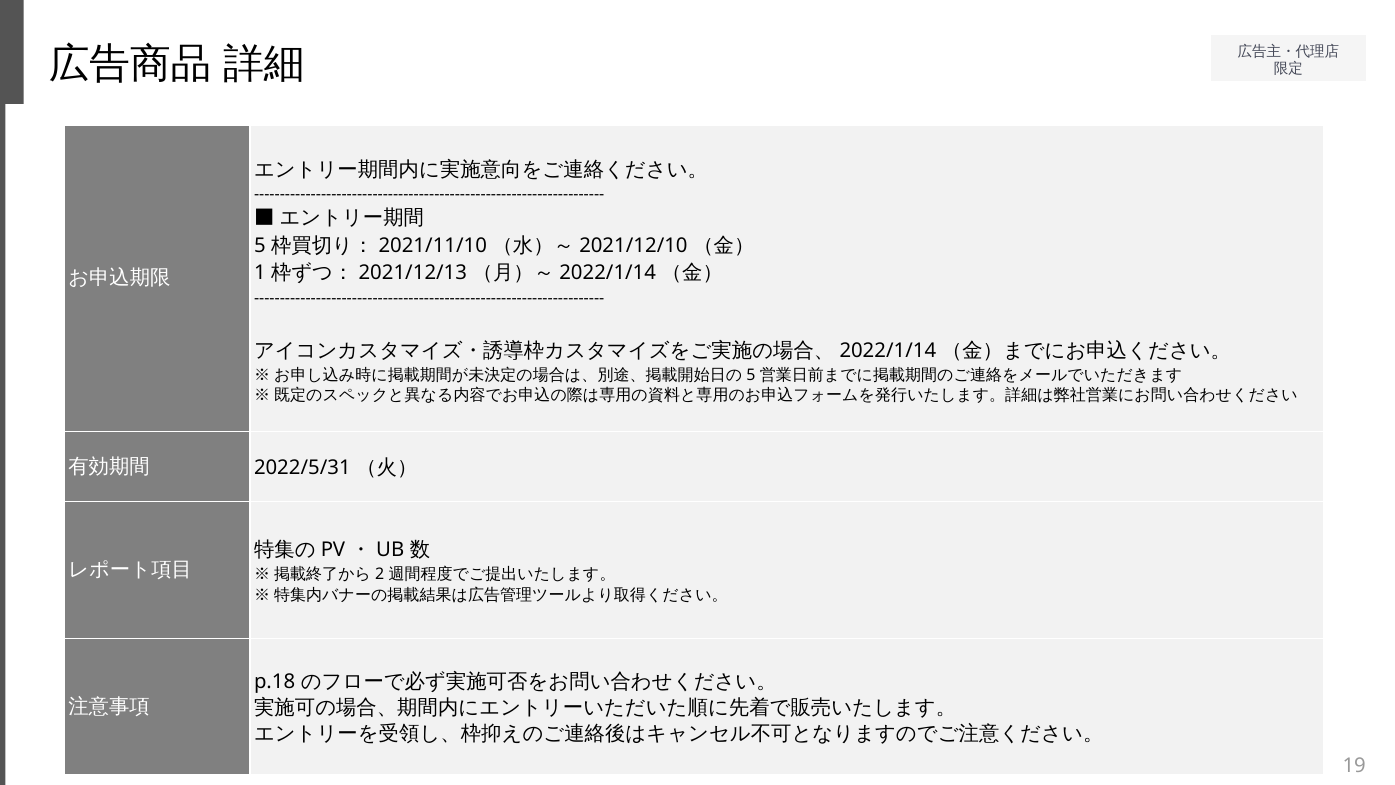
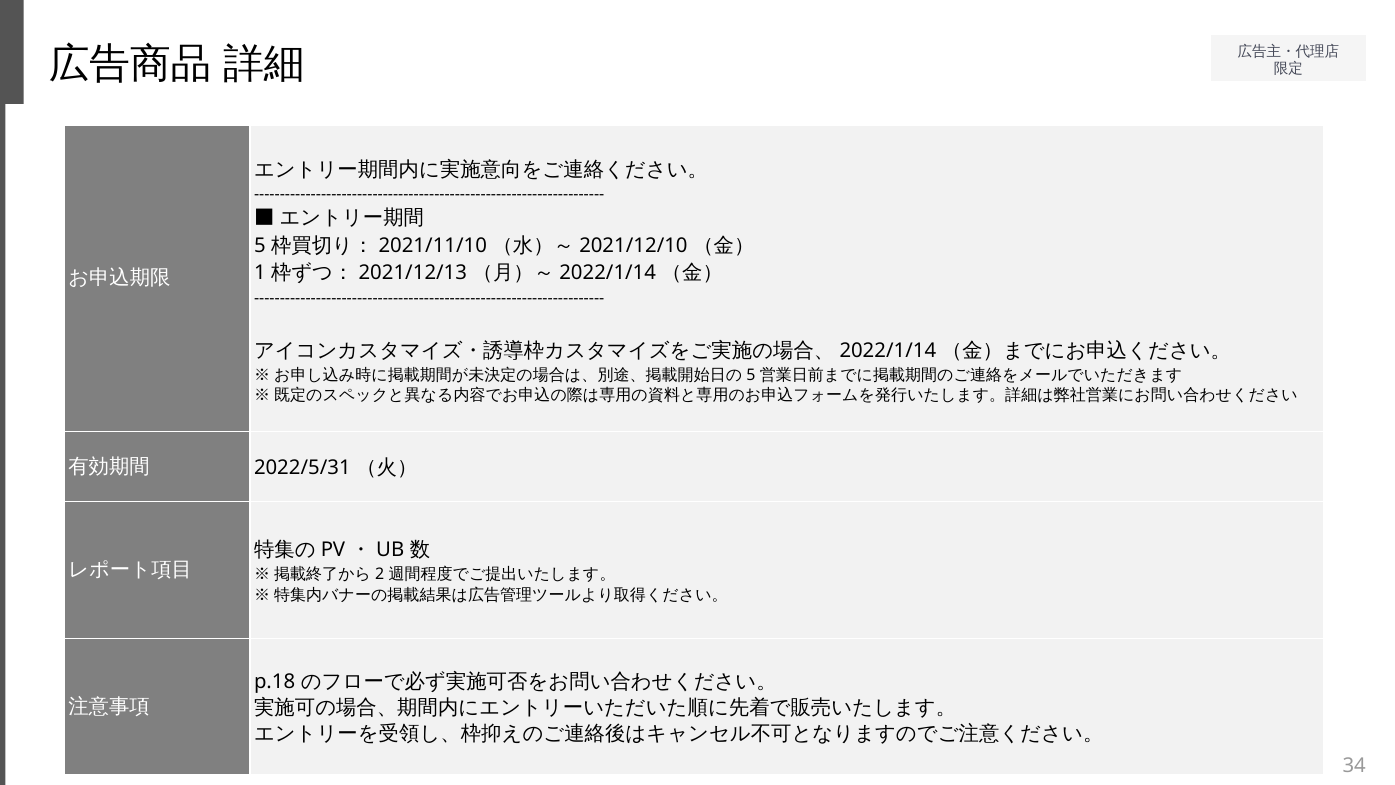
19: 19 -> 34 (1354, 765)
